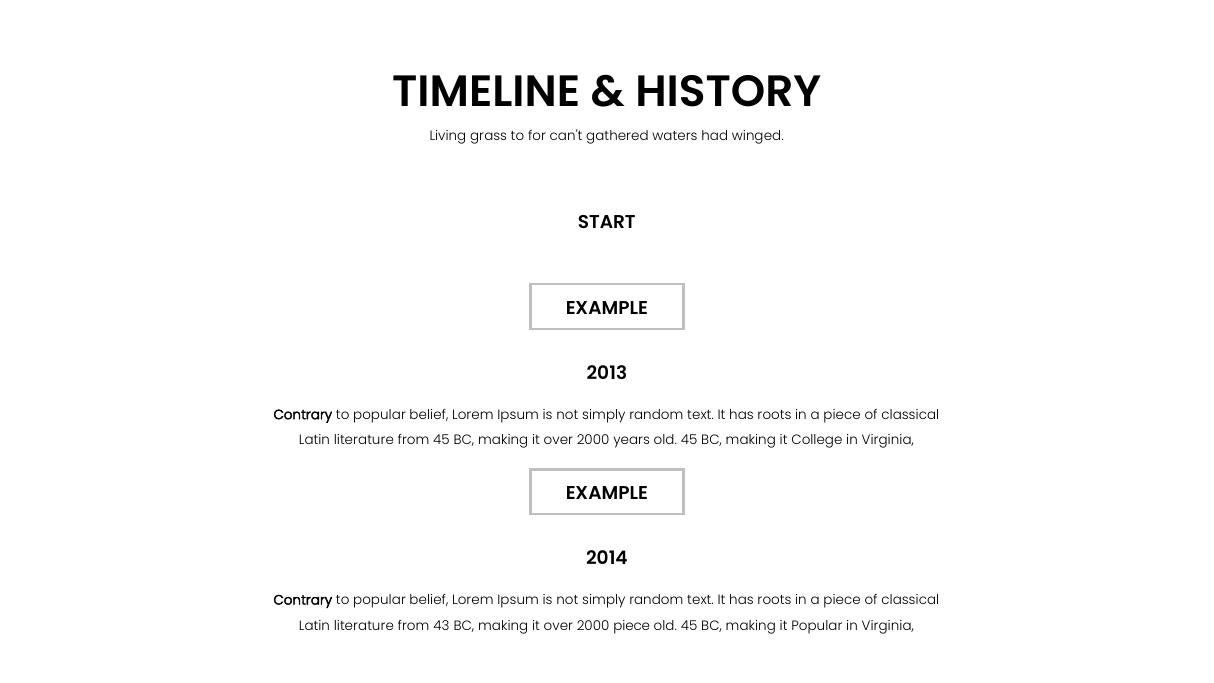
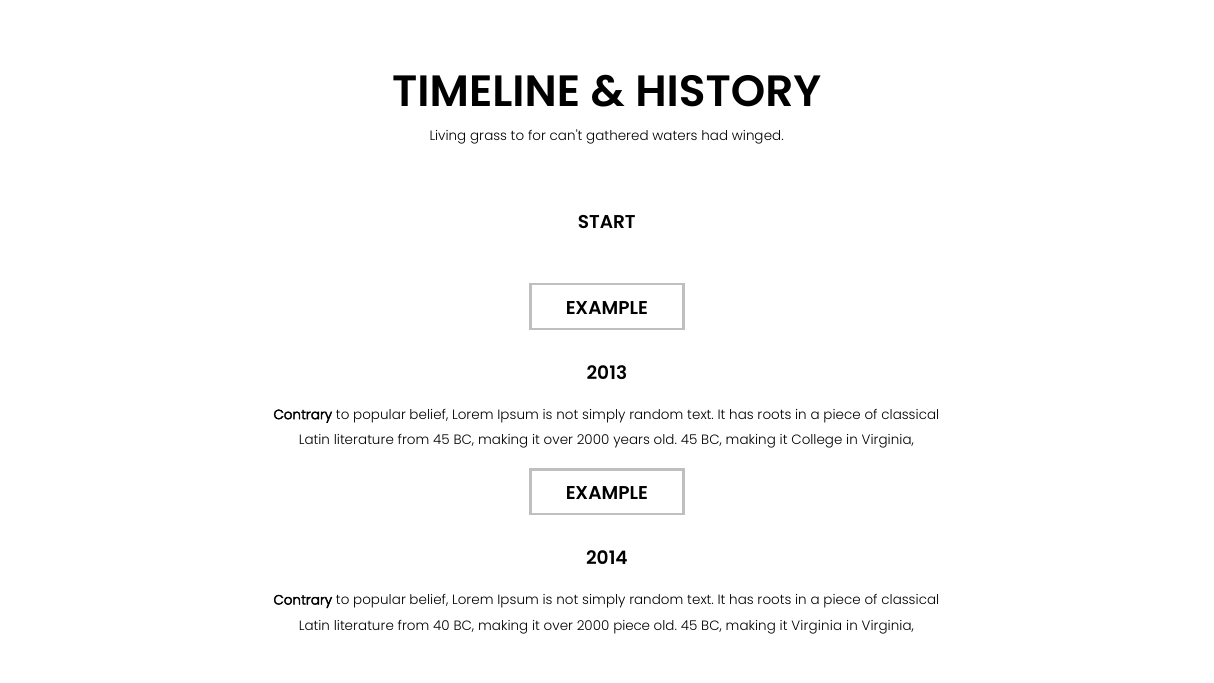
43: 43 -> 40 (441, 626)
it Popular: Popular -> Virginia (817, 626)
